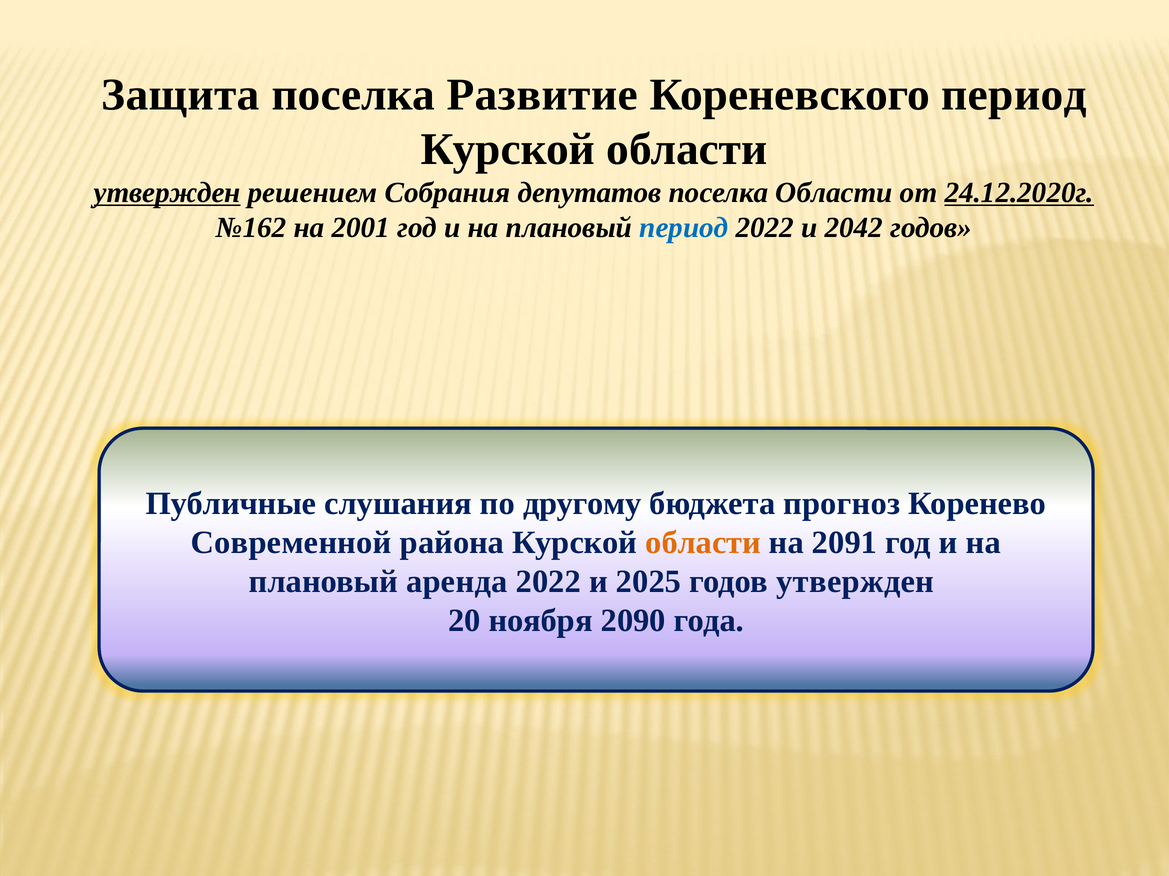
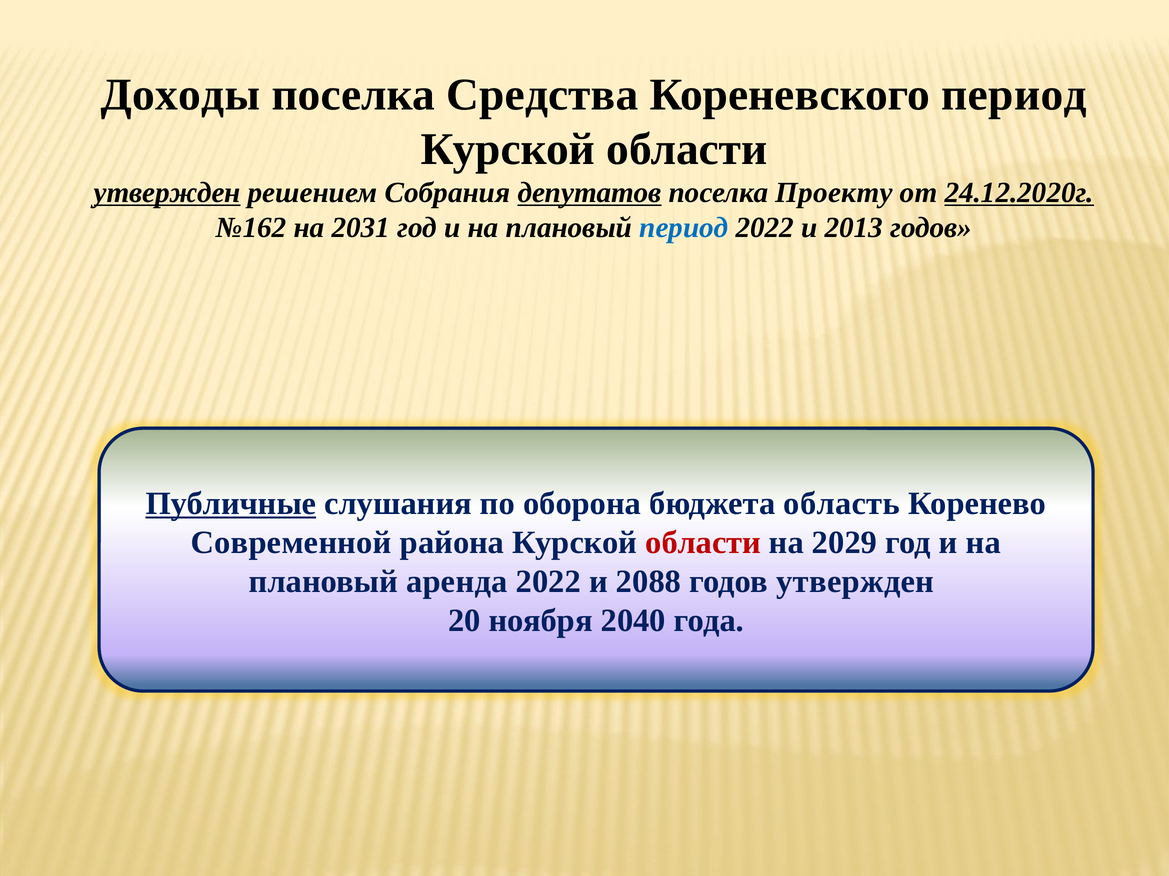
Защита: Защита -> Доходы (180, 95)
Развитие: Развитие -> Средства (542, 95)
депутатов underline: none -> present (590, 193)
поселка Области: Области -> Проекту (834, 193)
2001: 2001 -> 2031 (361, 228)
2042: 2042 -> 2013 (854, 228)
Публичные underline: none -> present (231, 504)
другому: другому -> оборона (582, 504)
прогноз: прогноз -> область (842, 504)
области colour: orange -> red (703, 543)
2091: 2091 -> 2029 (845, 543)
2025: 2025 -> 2088 (648, 582)
2090: 2090 -> 2040 (633, 621)
